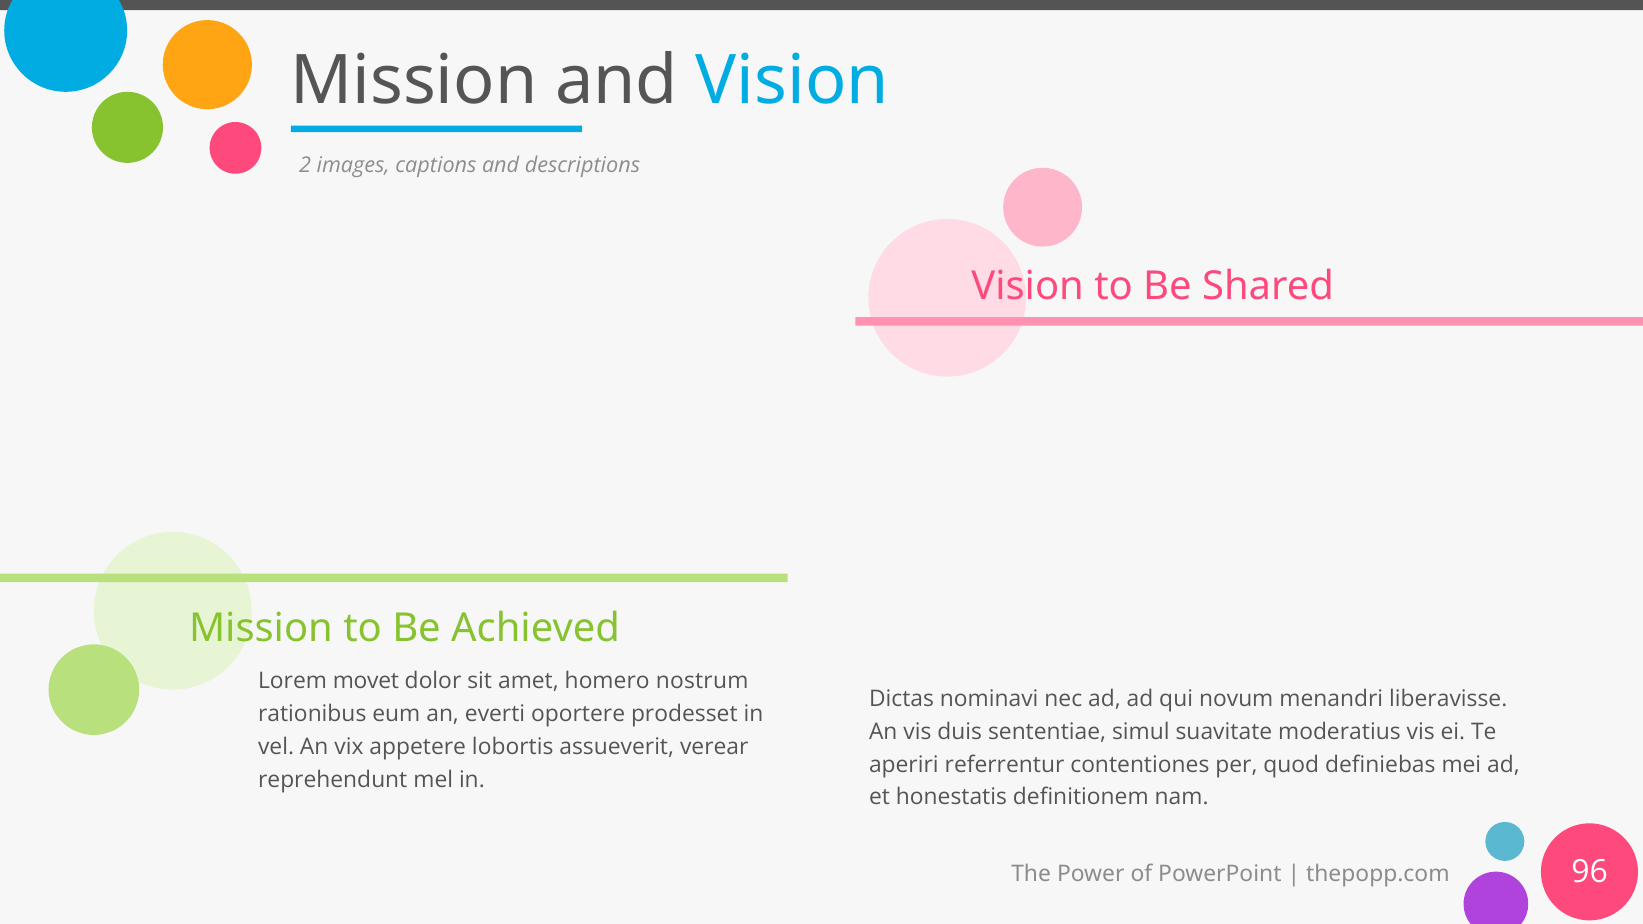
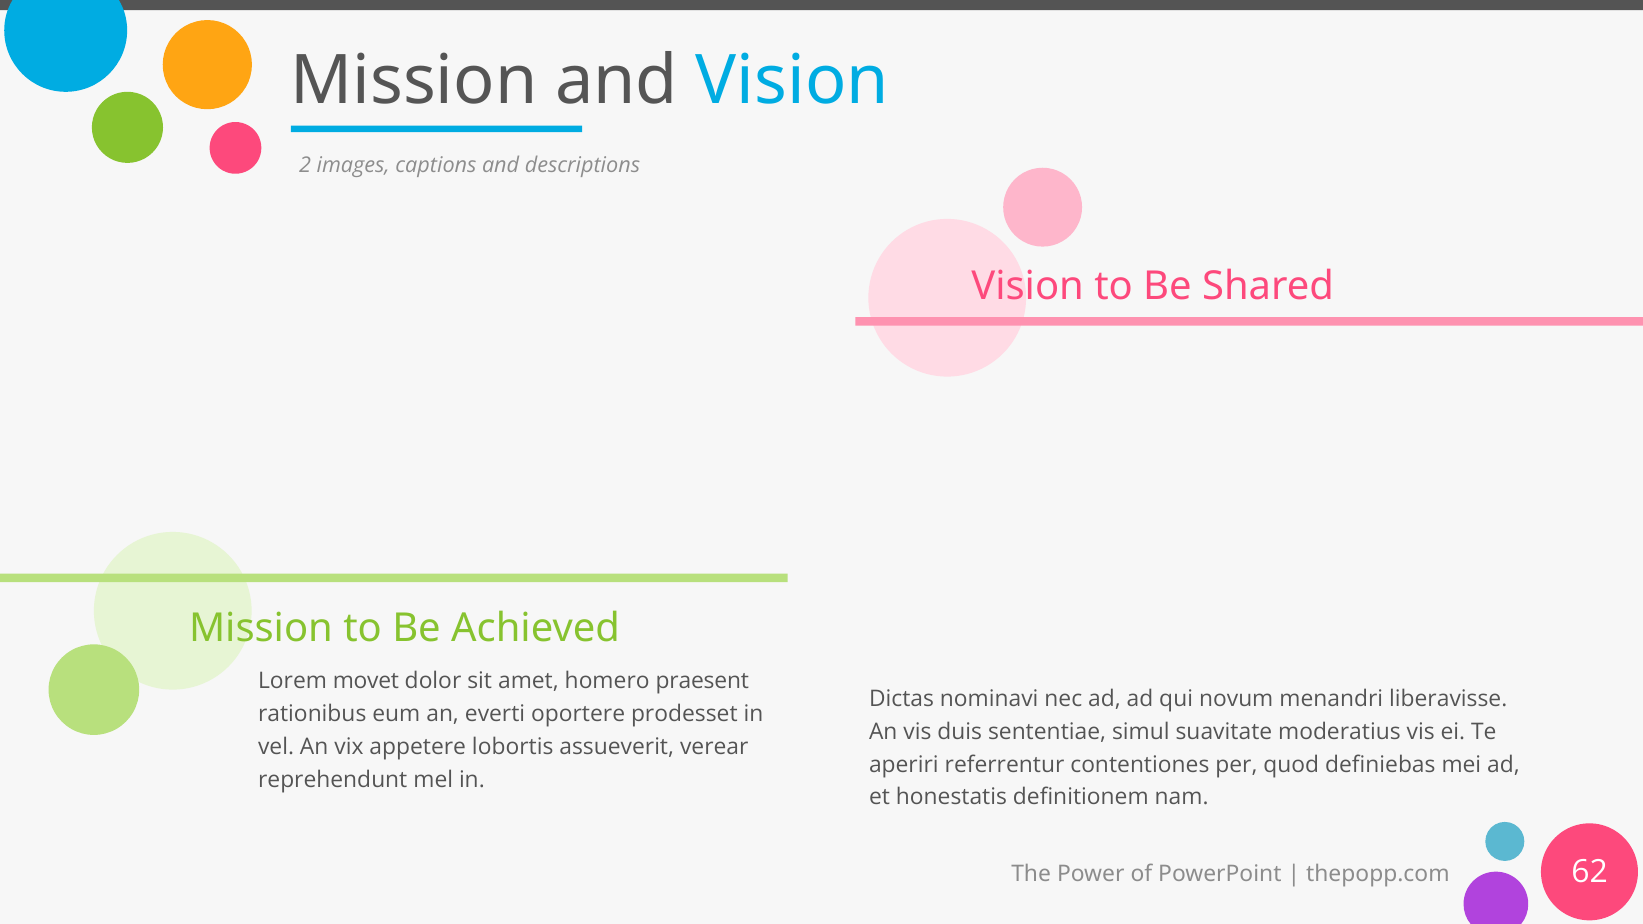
nostrum: nostrum -> praesent (702, 681)
96: 96 -> 62 (1590, 872)
